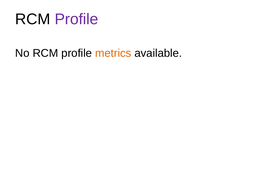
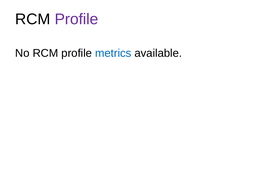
metrics colour: orange -> blue (113, 53)
